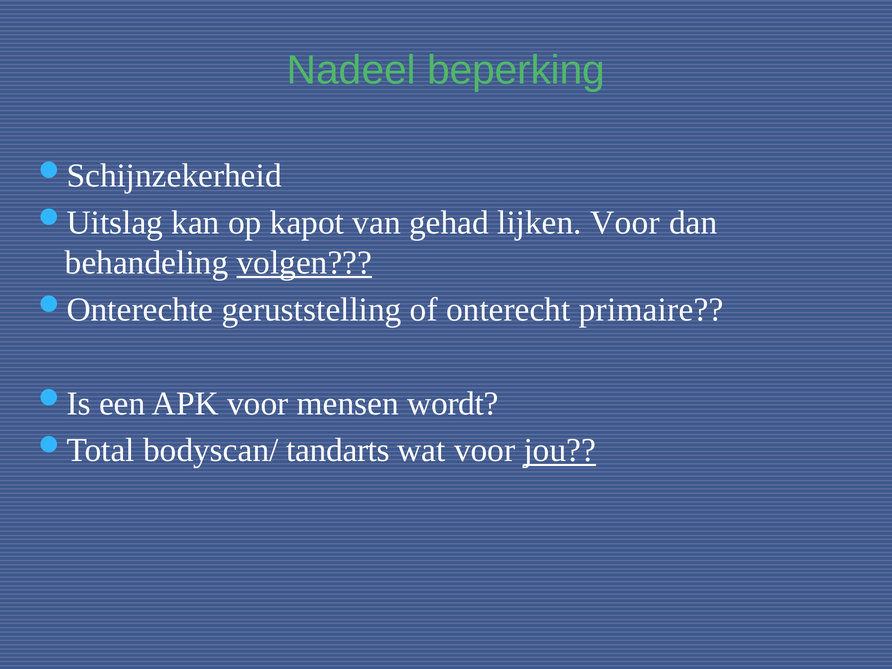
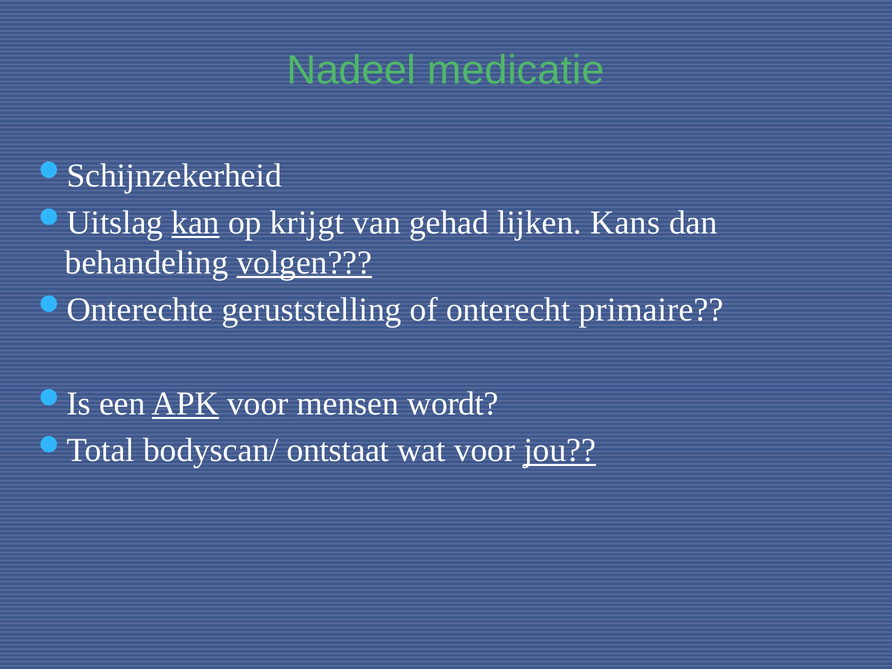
beperking: beperking -> medicatie (516, 70)
kan underline: none -> present (196, 223)
kapot: kapot -> krijgt (307, 223)
lijken Voor: Voor -> Kans (625, 223)
APK underline: none -> present (185, 403)
tandarts: tandarts -> ontstaat (338, 450)
